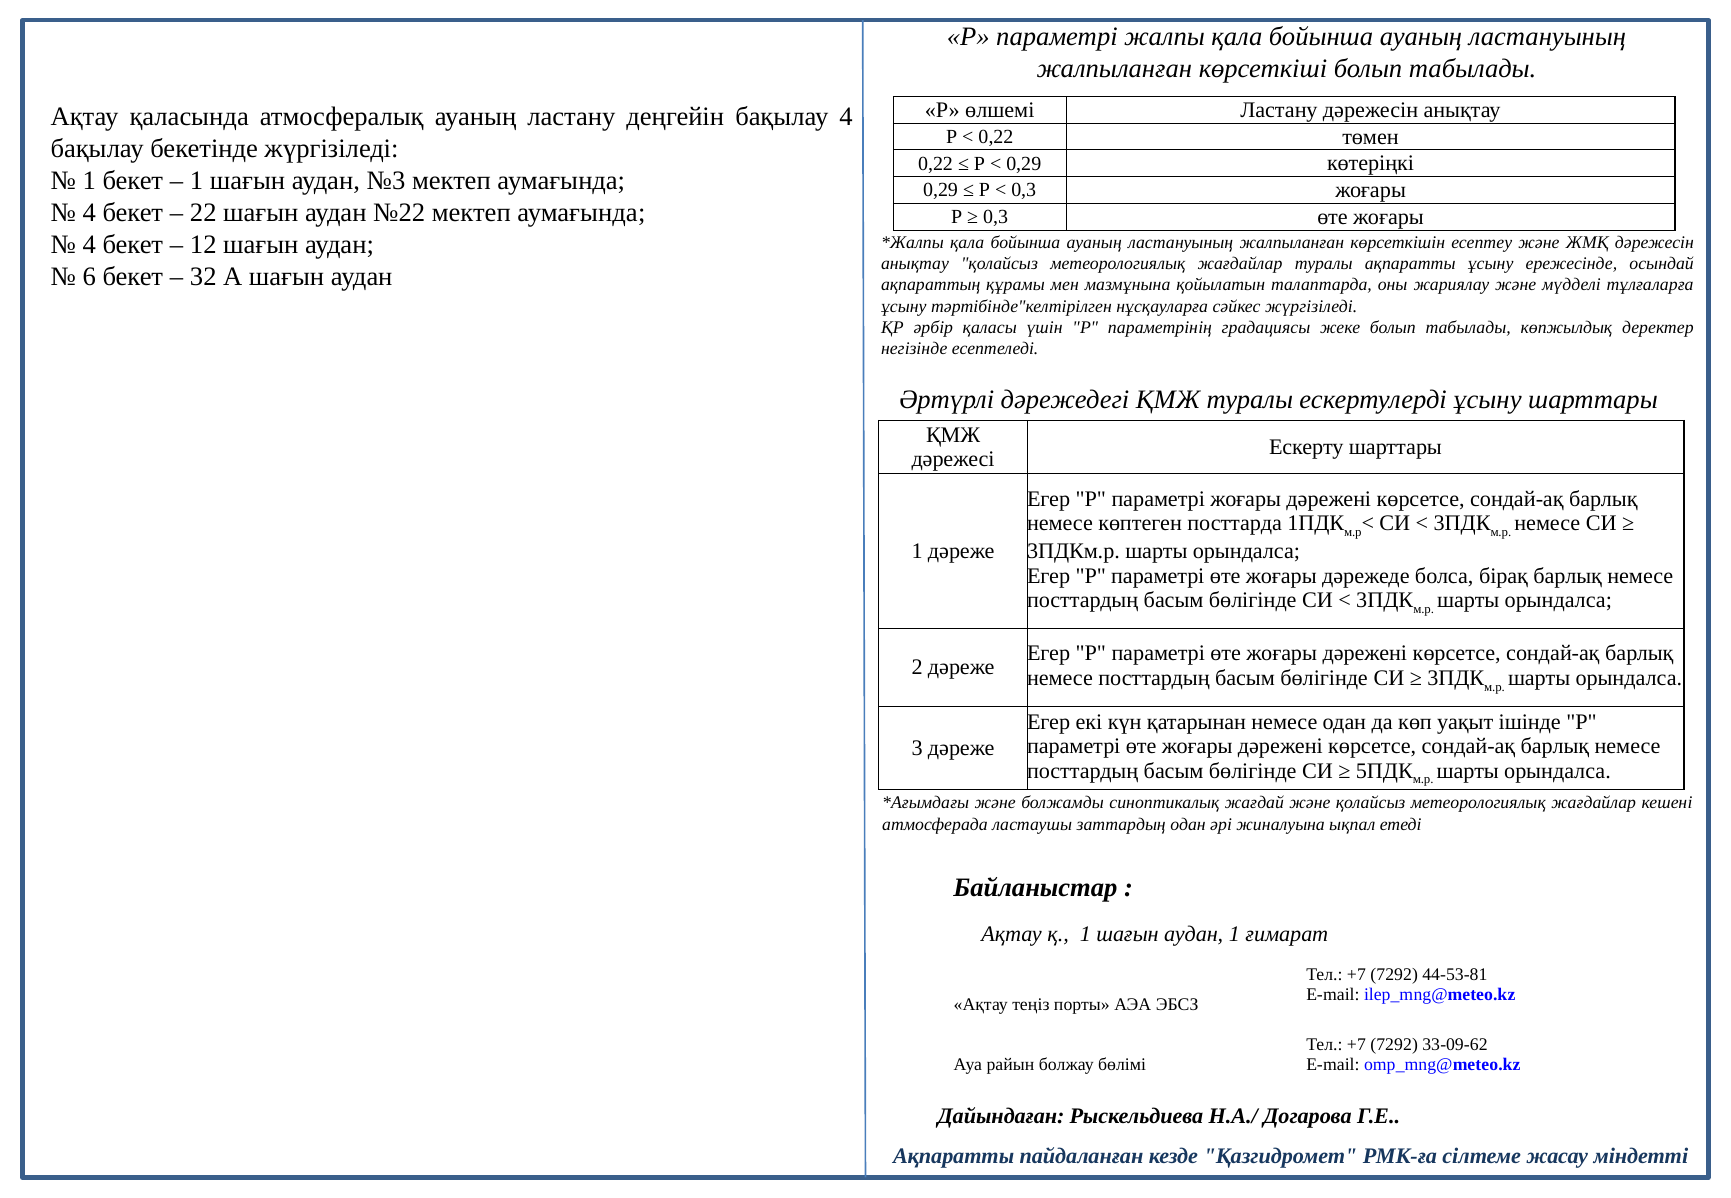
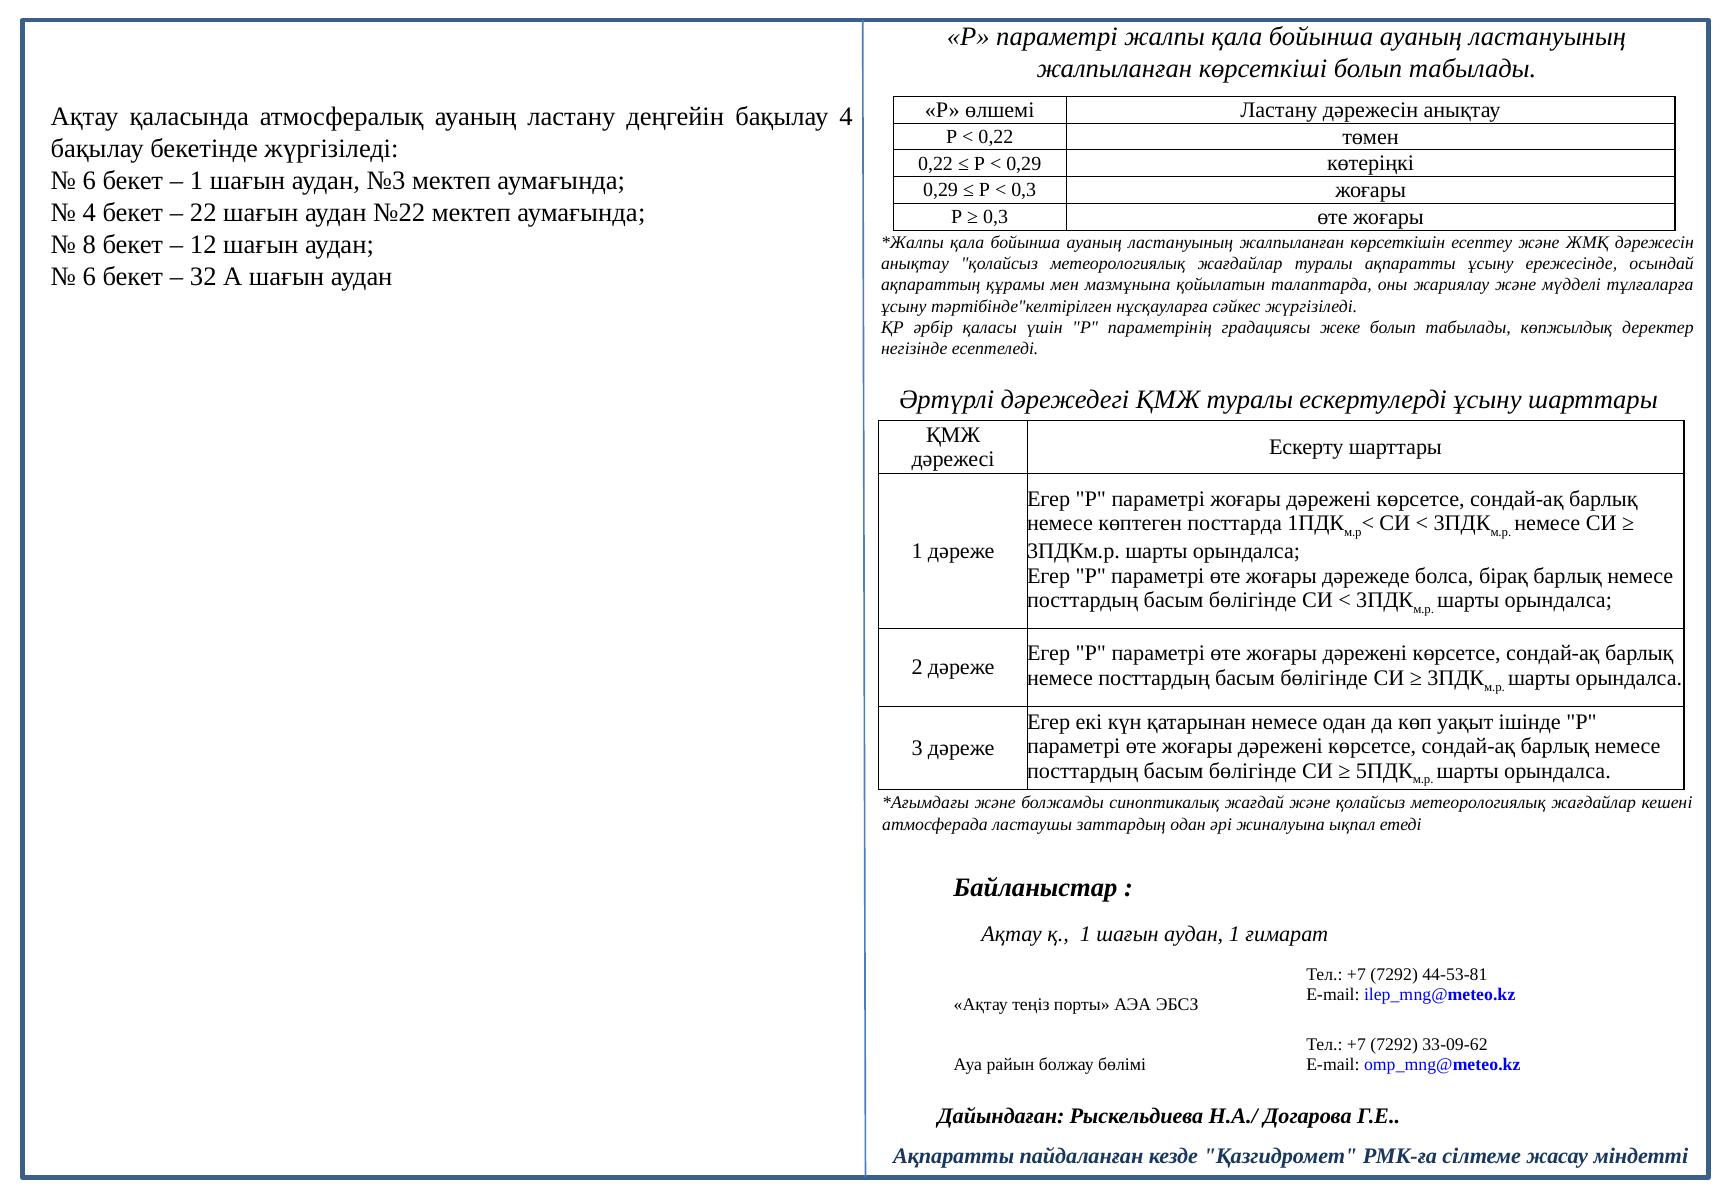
1: 1 -> 6 (89, 181)
4: 4 -> 8 (89, 245)
